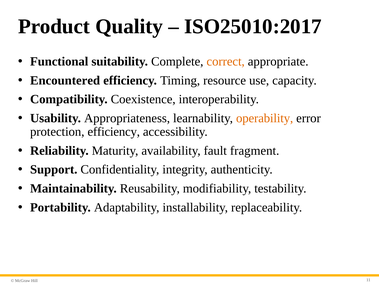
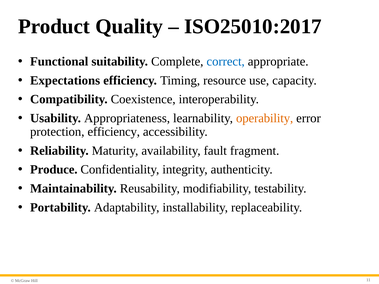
correct colour: orange -> blue (226, 62)
Encountered: Encountered -> Expectations (65, 80)
Support: Support -> Produce (54, 170)
